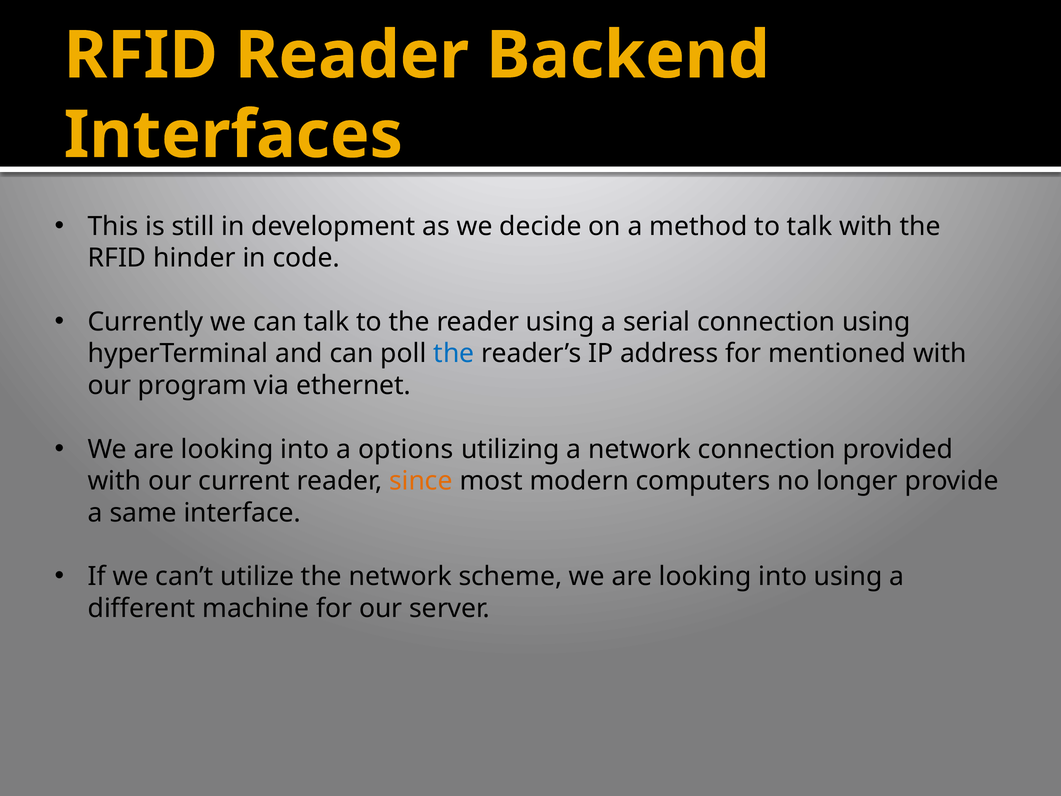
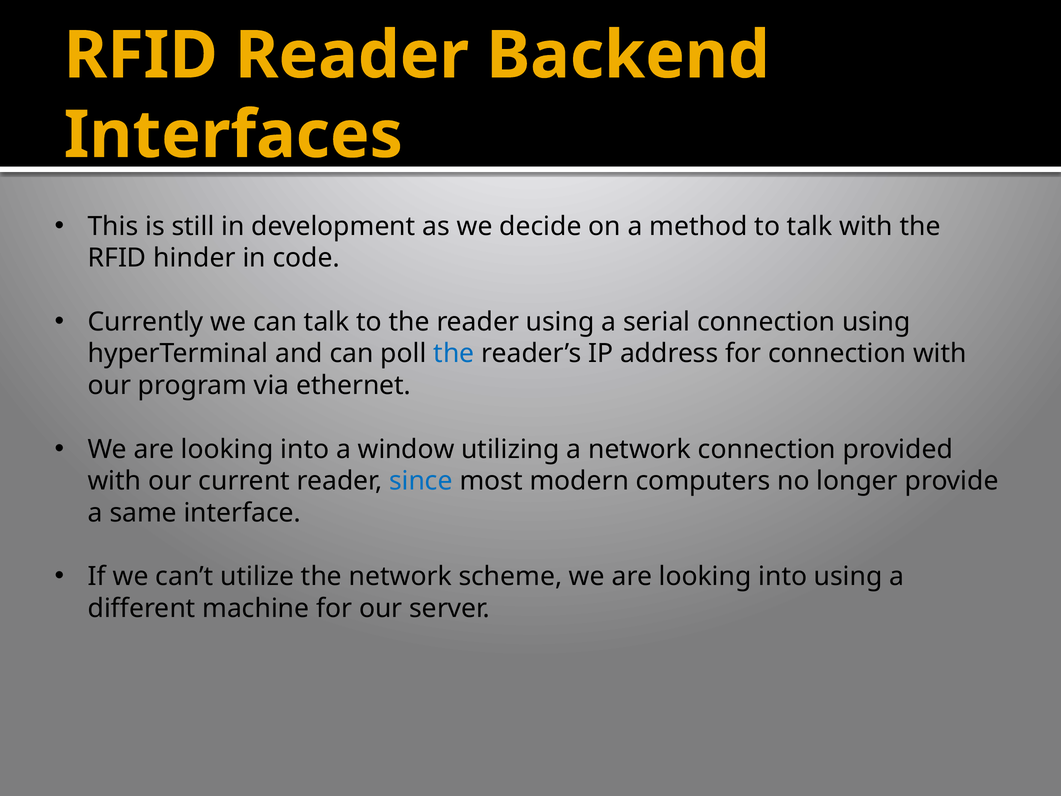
for mentioned: mentioned -> connection (837, 354)
options: options -> window (406, 449)
since colour: orange -> blue (421, 481)
